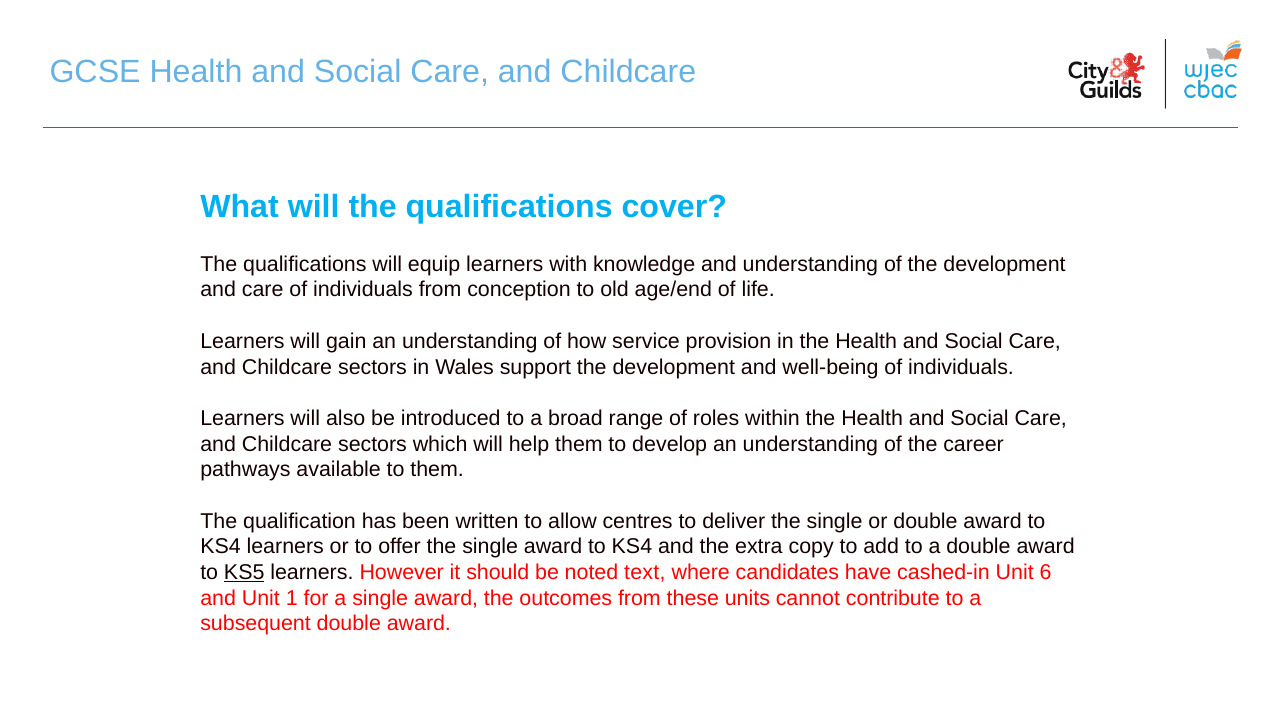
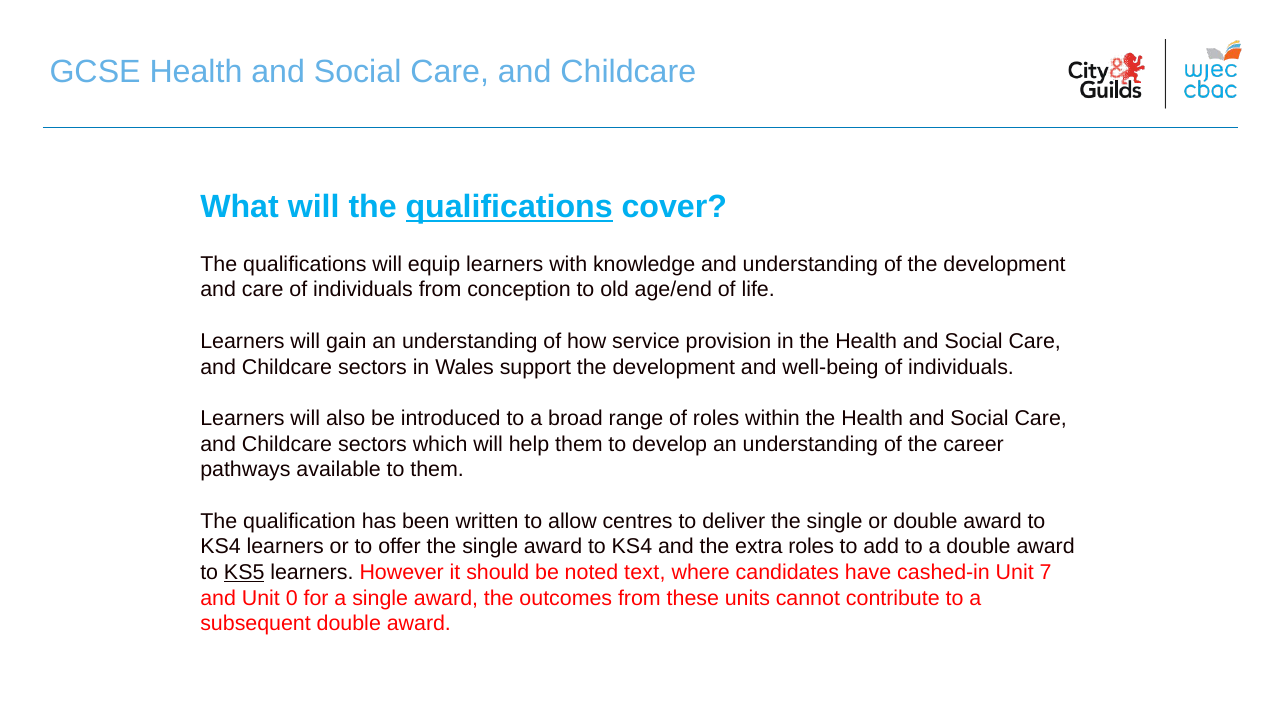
qualifications underline: none -> present (509, 207)
extra copy: copy -> roles (811, 547)
6: 6 -> 7 (1046, 573)
1: 1 -> 0 (292, 599)
